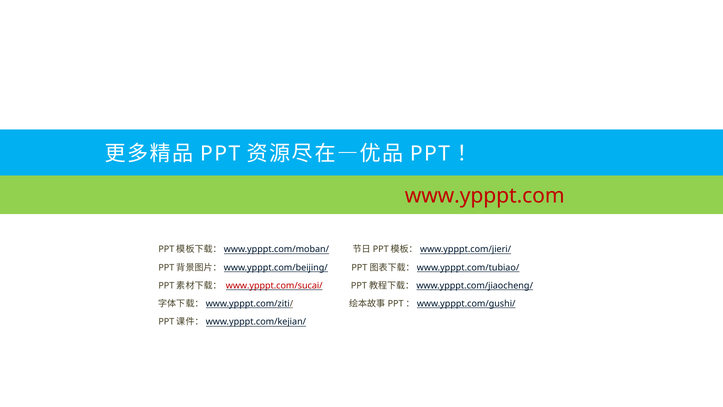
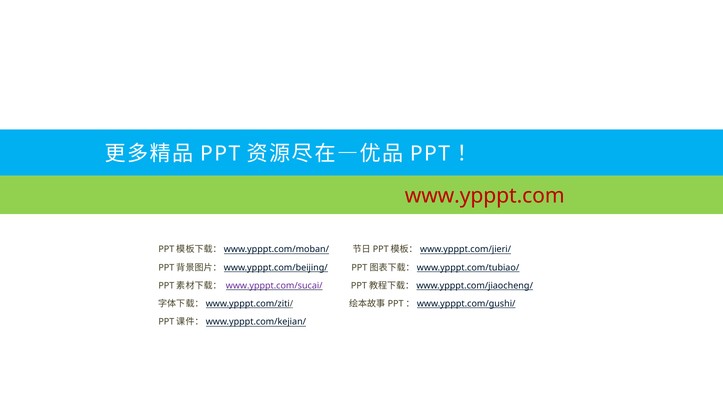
www.ypppt.com/sucai/ colour: red -> purple (274, 285)
